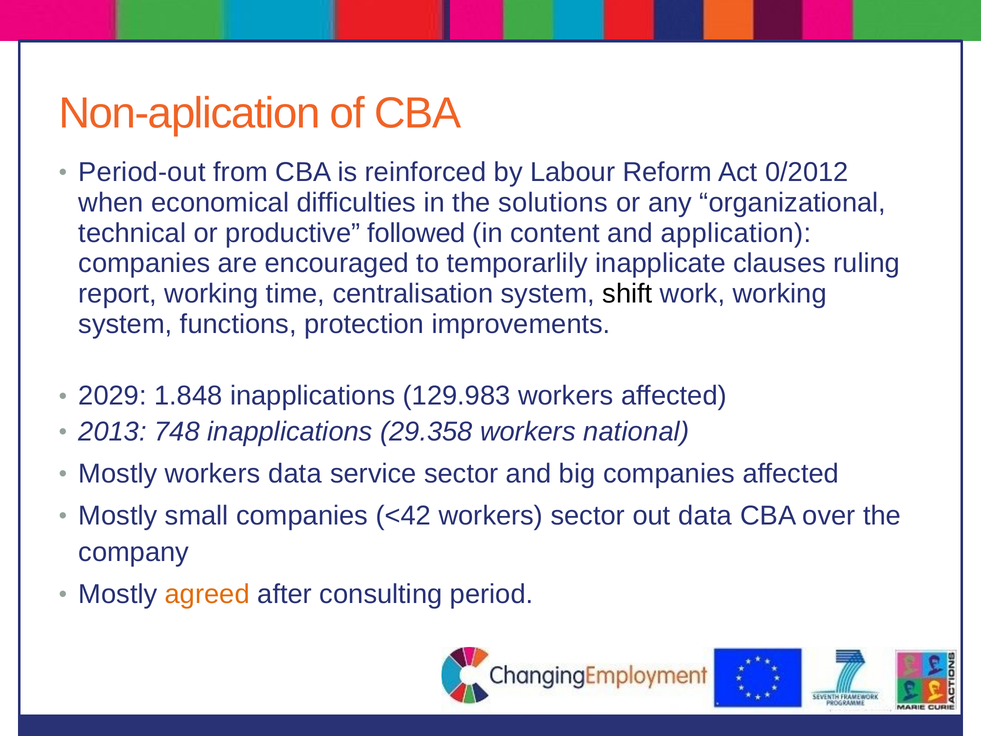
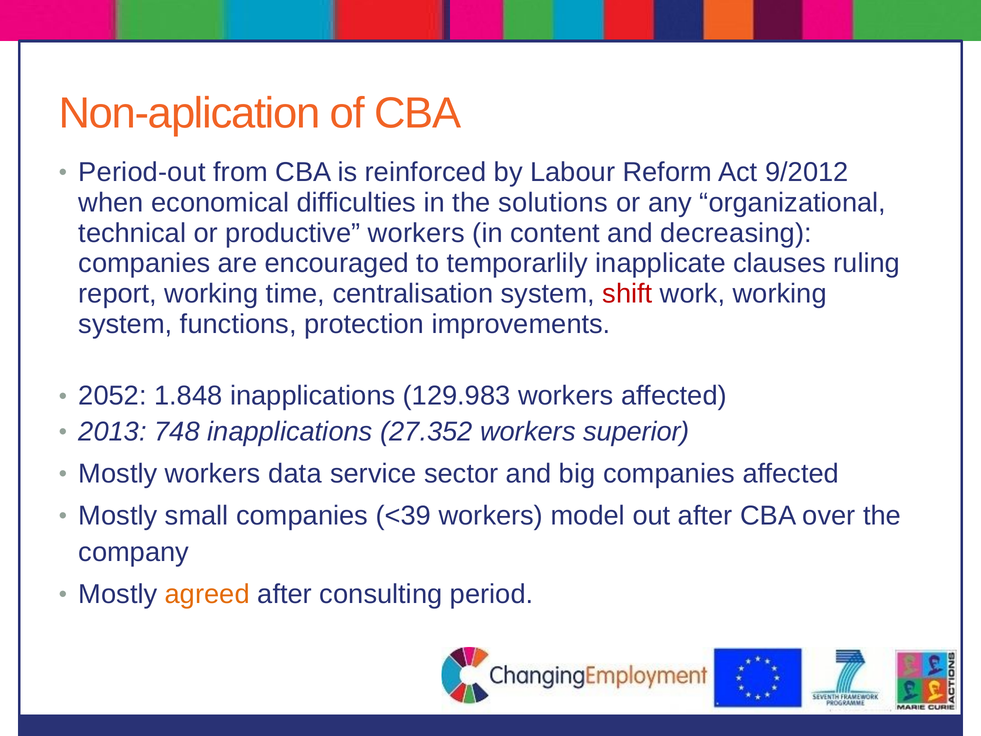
0/2012: 0/2012 -> 9/2012 (807, 172)
productive followed: followed -> workers (416, 233)
application: application -> decreasing (736, 233)
shift colour: black -> red (627, 294)
2029: 2029 -> 2052 (113, 396)
29.358: 29.358 -> 27.352 (426, 432)
national: national -> superior (636, 432)
<42: <42 -> <39 (403, 515)
workers sector: sector -> model (588, 515)
out data: data -> after (705, 515)
